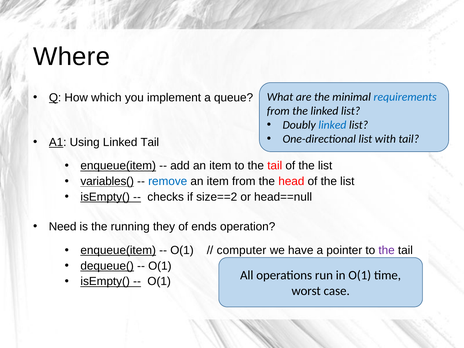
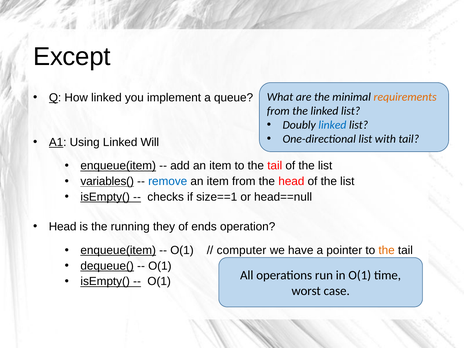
Where: Where -> Except (72, 57)
How which: which -> linked (106, 98)
requirements colour: blue -> orange (405, 97)
Linked Tail: Tail -> Will (150, 142)
size==2: size==2 -> size==1 (217, 197)
Need: Need -> Head (63, 227)
the colour: purple -> orange (387, 250)
